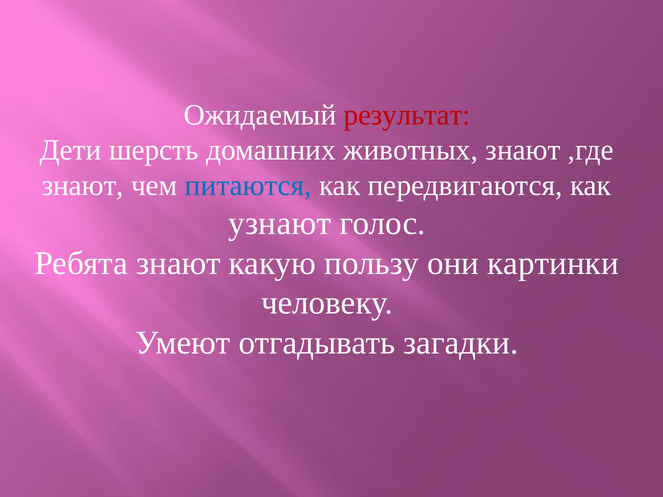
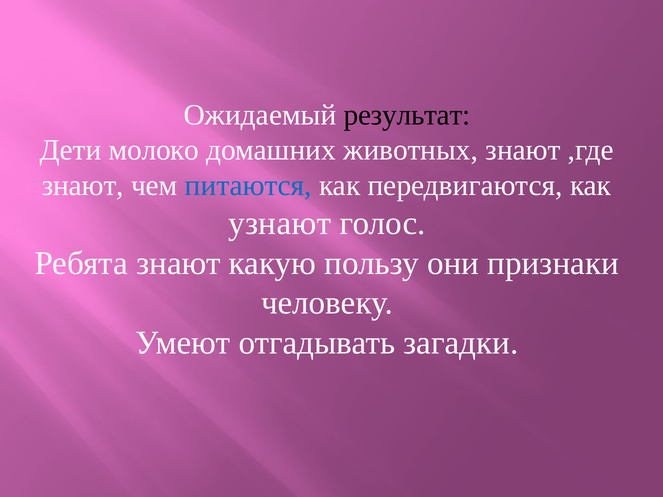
результат colour: red -> black (407, 115)
шерсть: шерсть -> молоко (154, 150)
картинки: картинки -> признаки (553, 263)
